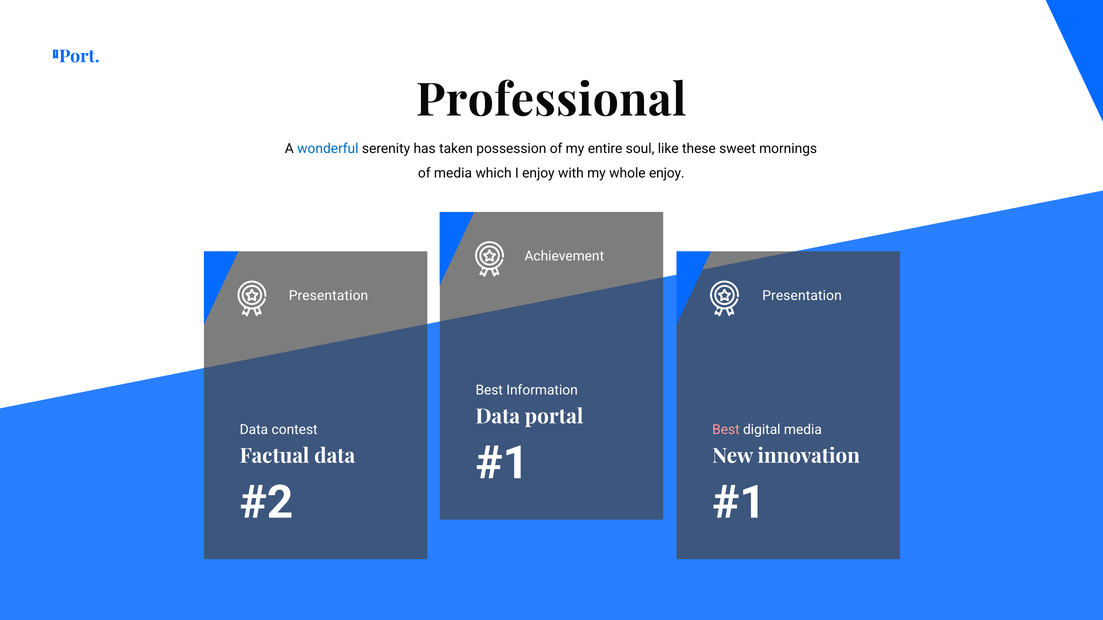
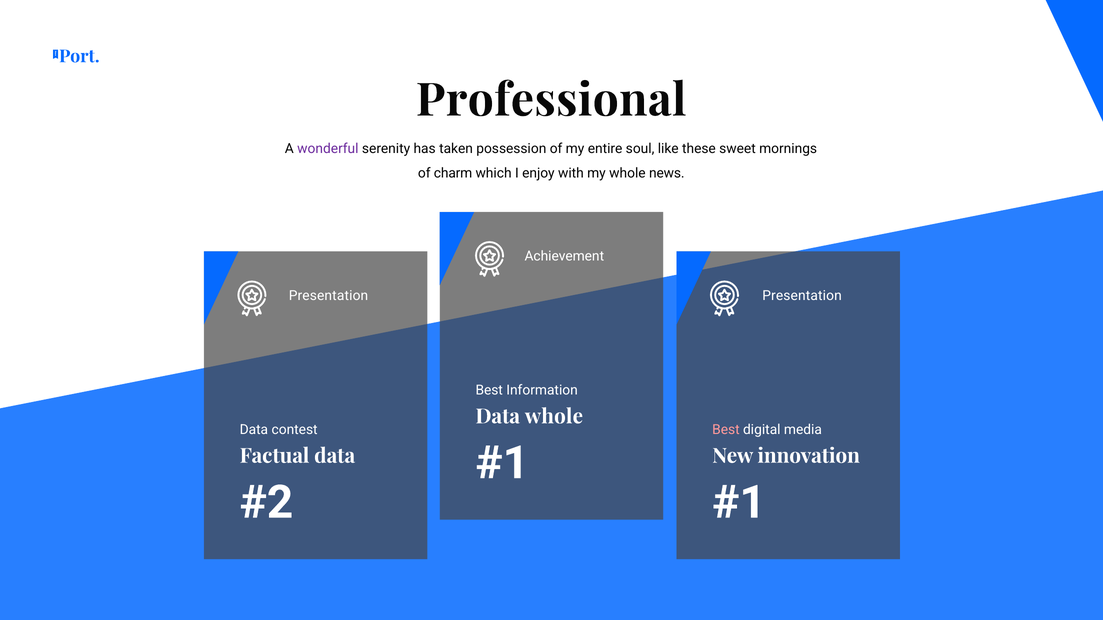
wonderful colour: blue -> purple (328, 149)
of media: media -> charm (453, 174)
whole enjoy: enjoy -> news (667, 174)
Data portal: portal -> whole (554, 417)
